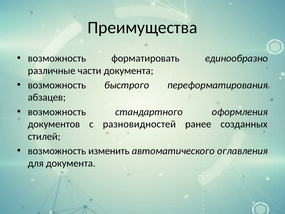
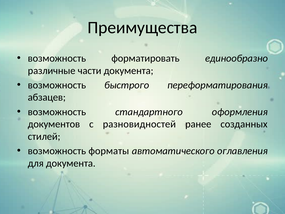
изменить: изменить -> форматы (109, 151)
